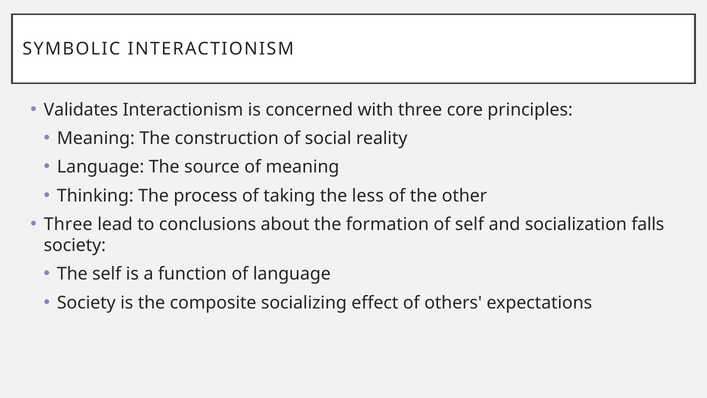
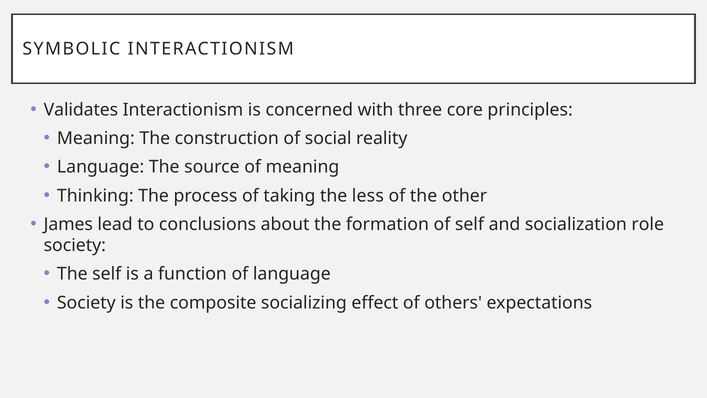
Three: Three -> James (68, 224)
falls: falls -> role (648, 224)
